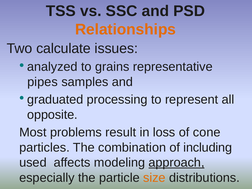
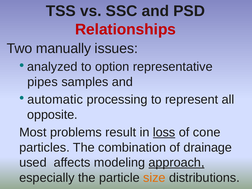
Relationships colour: orange -> red (126, 29)
calculate: calculate -> manually (63, 48)
grains: grains -> option (112, 67)
graduated: graduated -> automatic (55, 100)
loss underline: none -> present (164, 132)
including: including -> drainage (208, 147)
